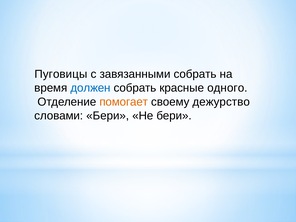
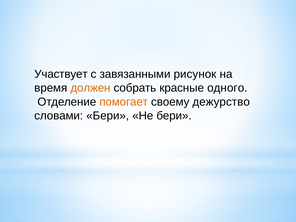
Пуговицы: Пуговицы -> Участвует (61, 74)
завязанными собрать: собрать -> рисунок (195, 74)
должен colour: blue -> orange (91, 88)
